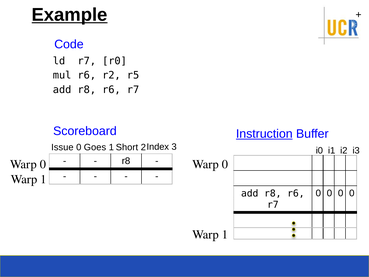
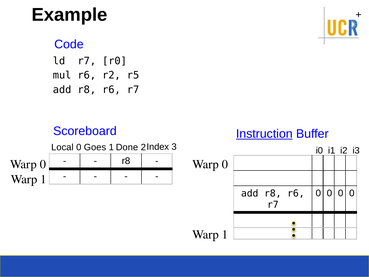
Example underline: present -> none (70, 15)
Issue: Issue -> Local (62, 147)
Short: Short -> Done (127, 147)
